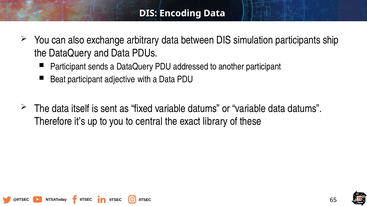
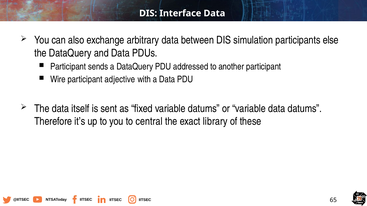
Encoding: Encoding -> Interface (180, 13)
ship: ship -> else (331, 40)
Beat: Beat -> Wire (58, 80)
